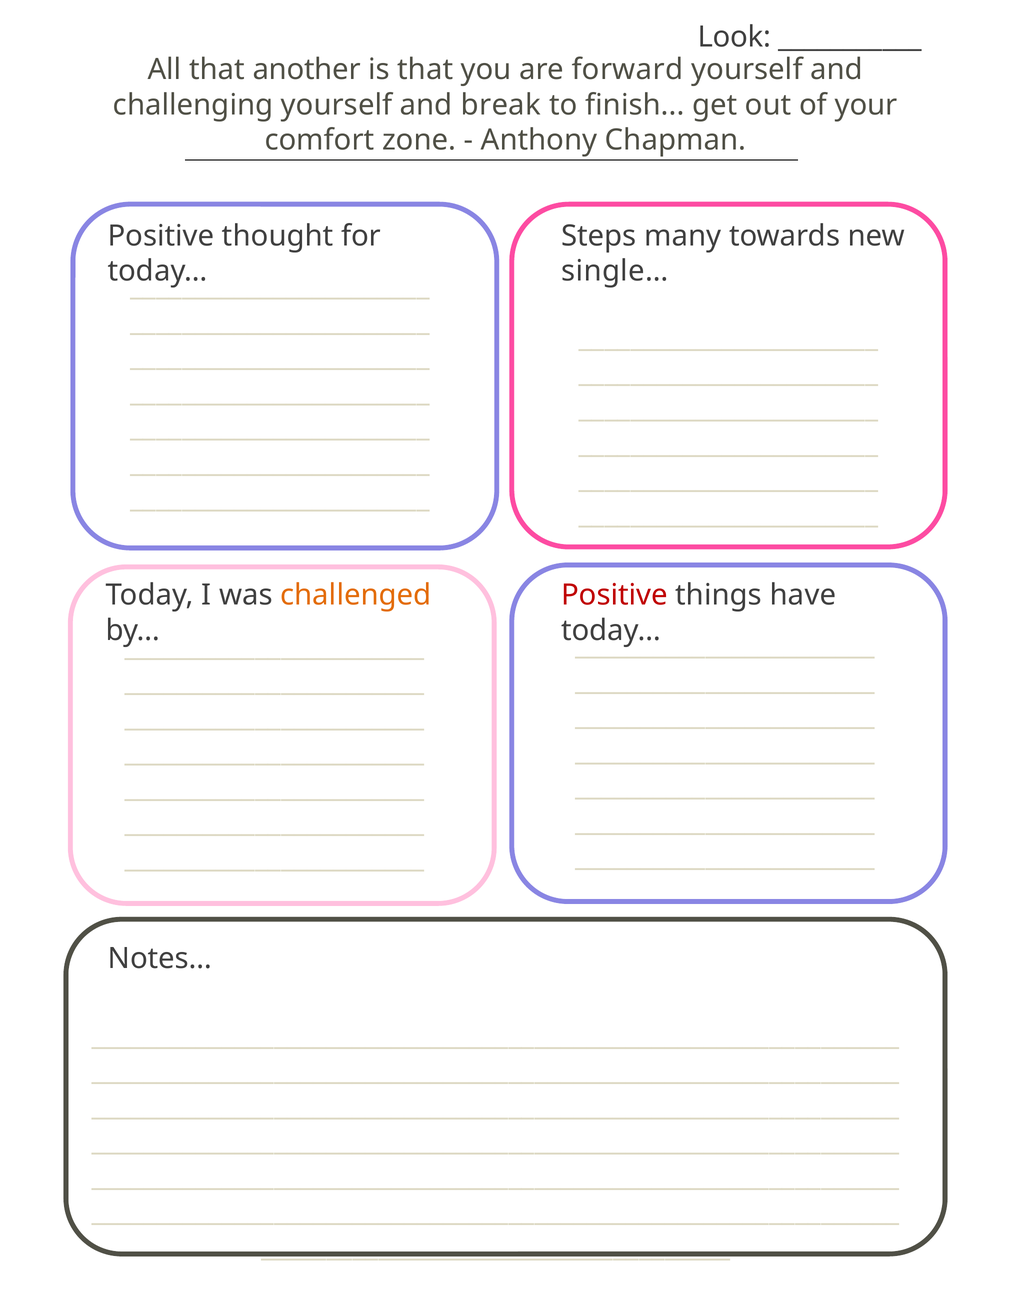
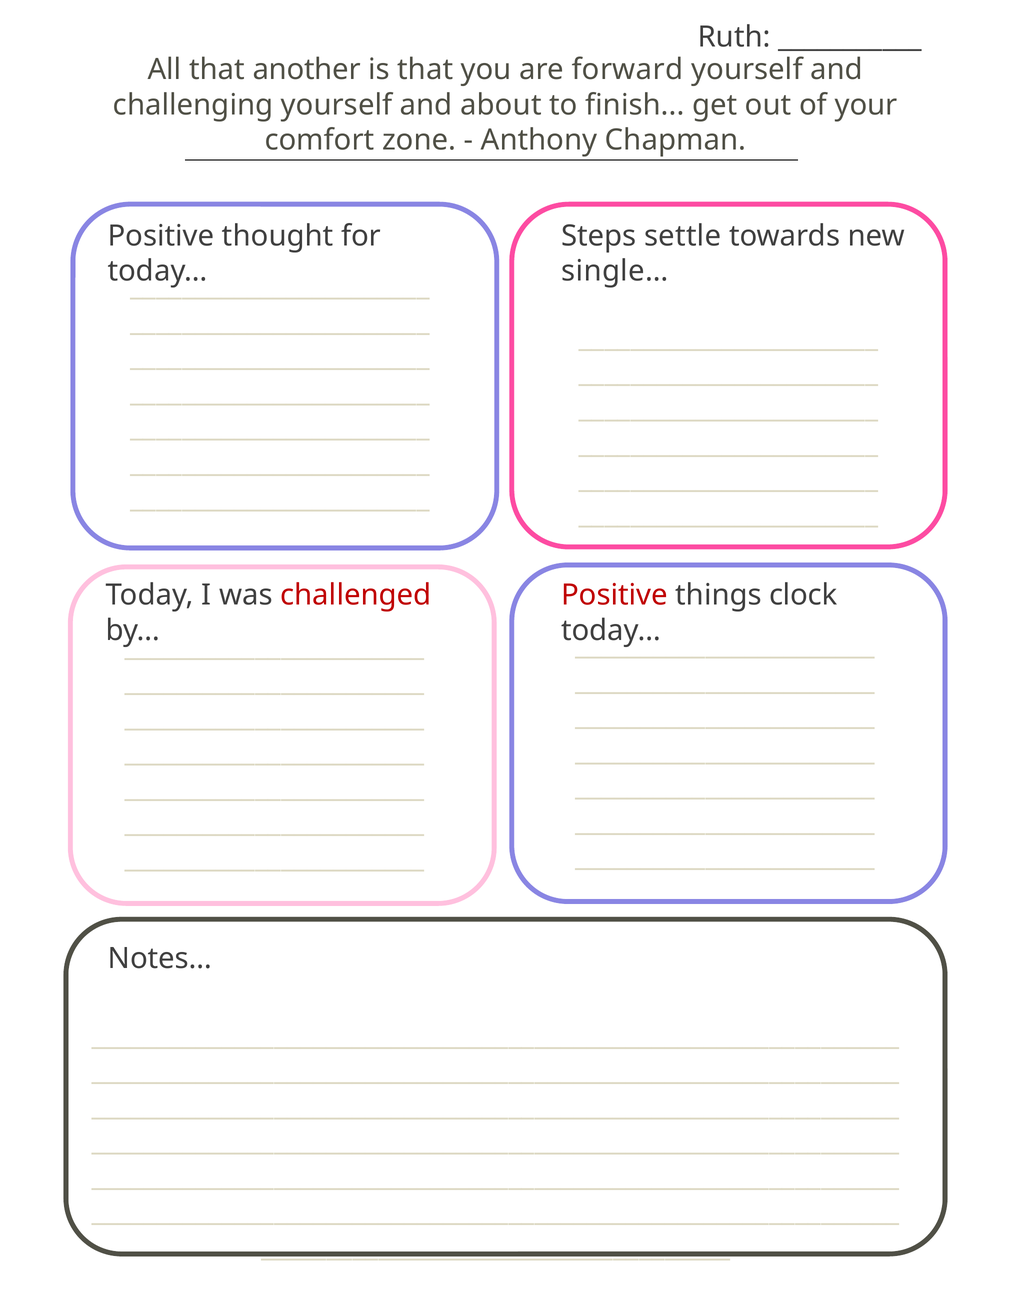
Look: Look -> Ruth (734, 37)
break: break -> about (501, 105)
many: many -> settle (683, 236)
challenged colour: orange -> red (356, 595)
have: have -> clock (803, 595)
